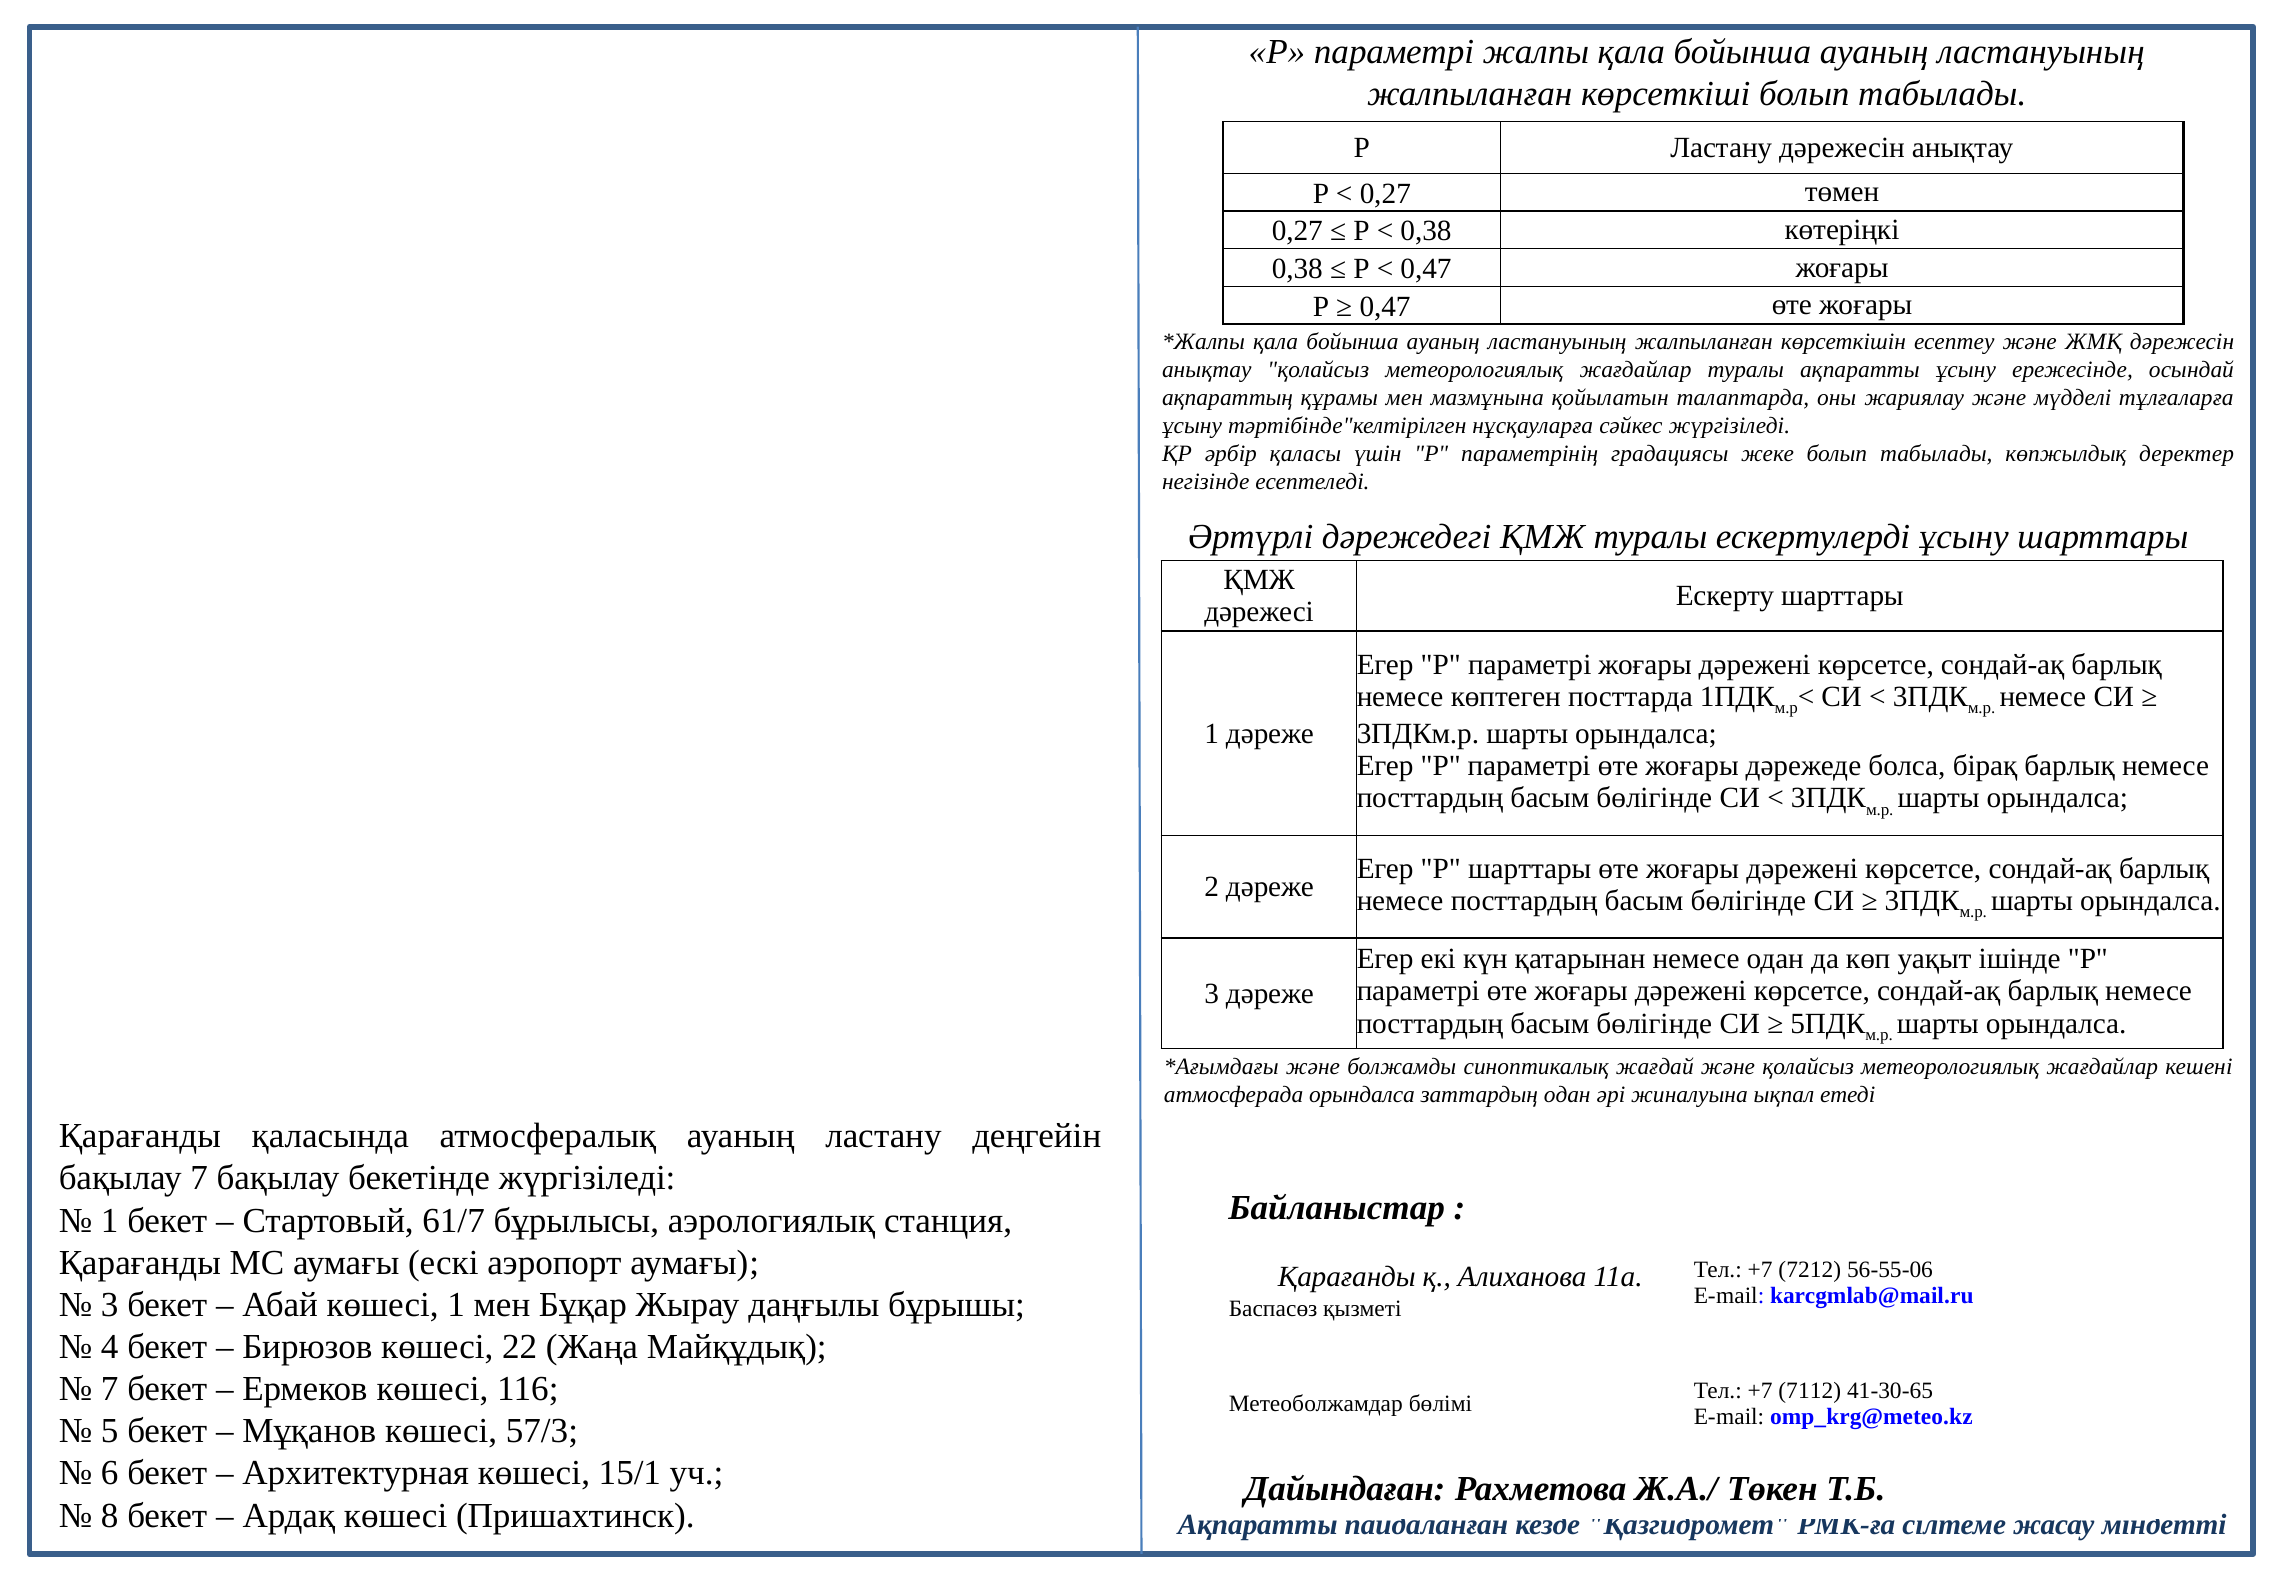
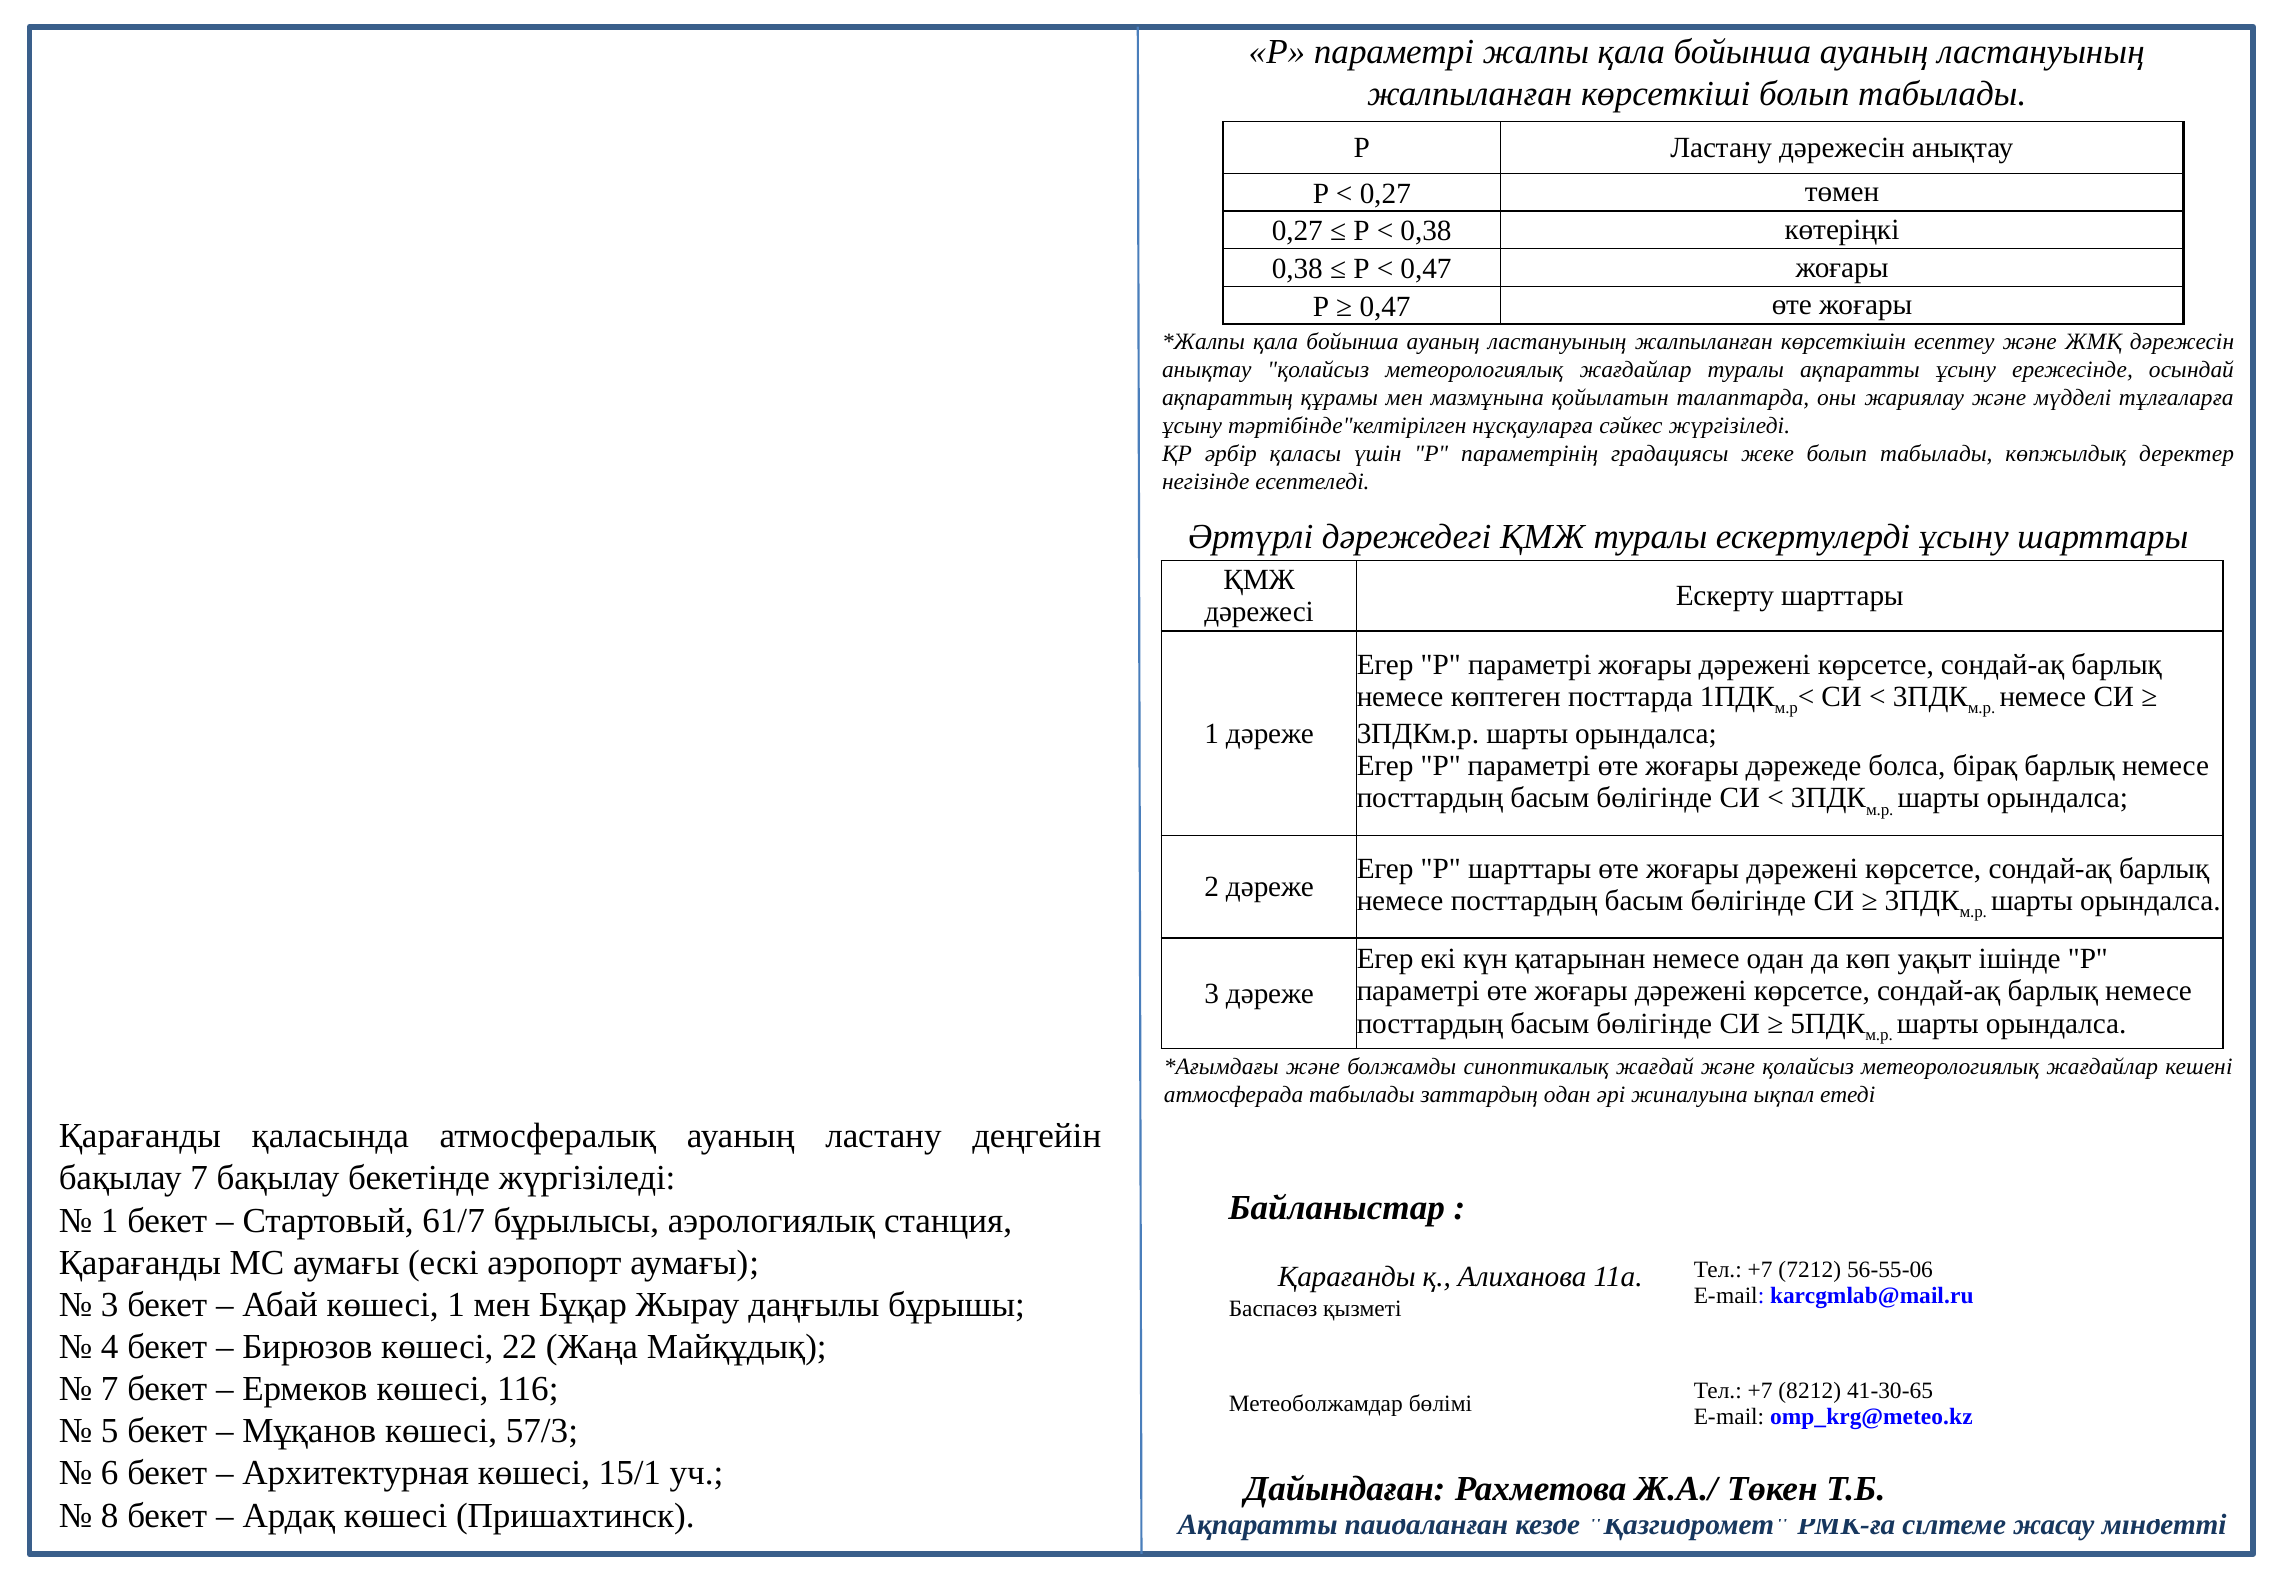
атмосферада орындалса: орындалса -> табылады (1362, 1095)
7112: 7112 -> 8212 (1810, 1391)
